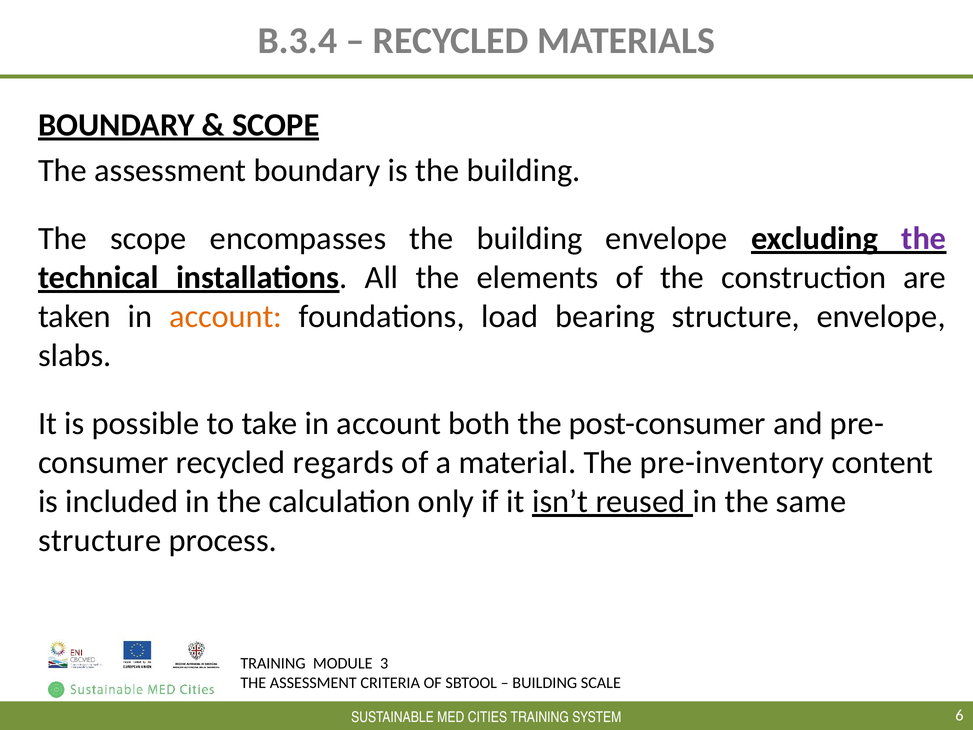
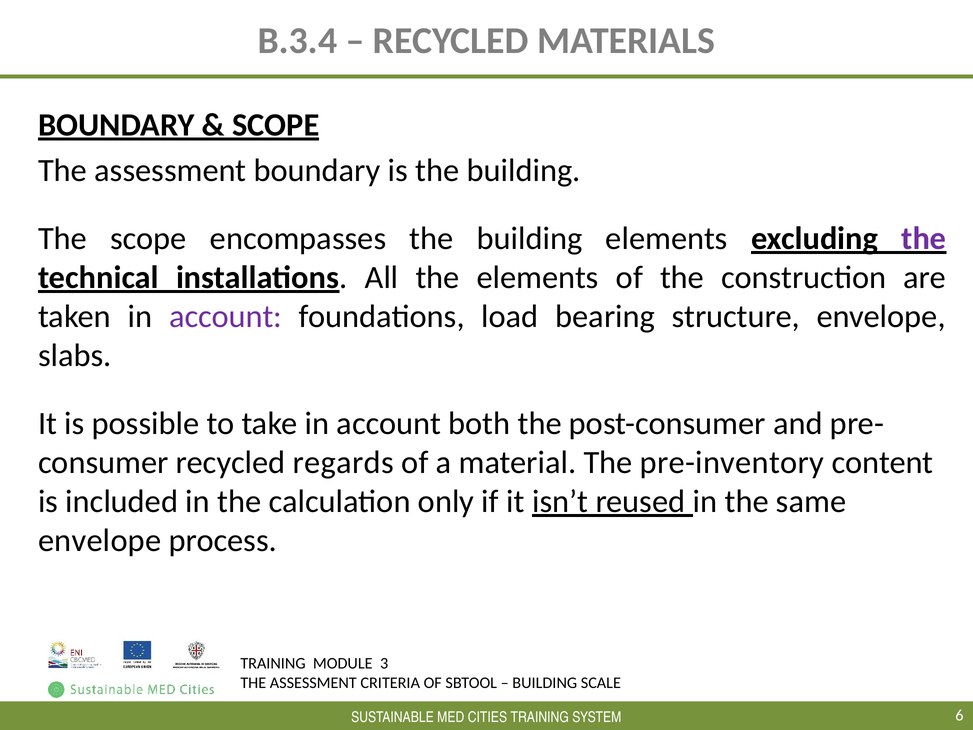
building envelope: envelope -> elements (667, 239)
account colour: orange -> purple (226, 316)
structure: structure -> envelope (100, 540)
